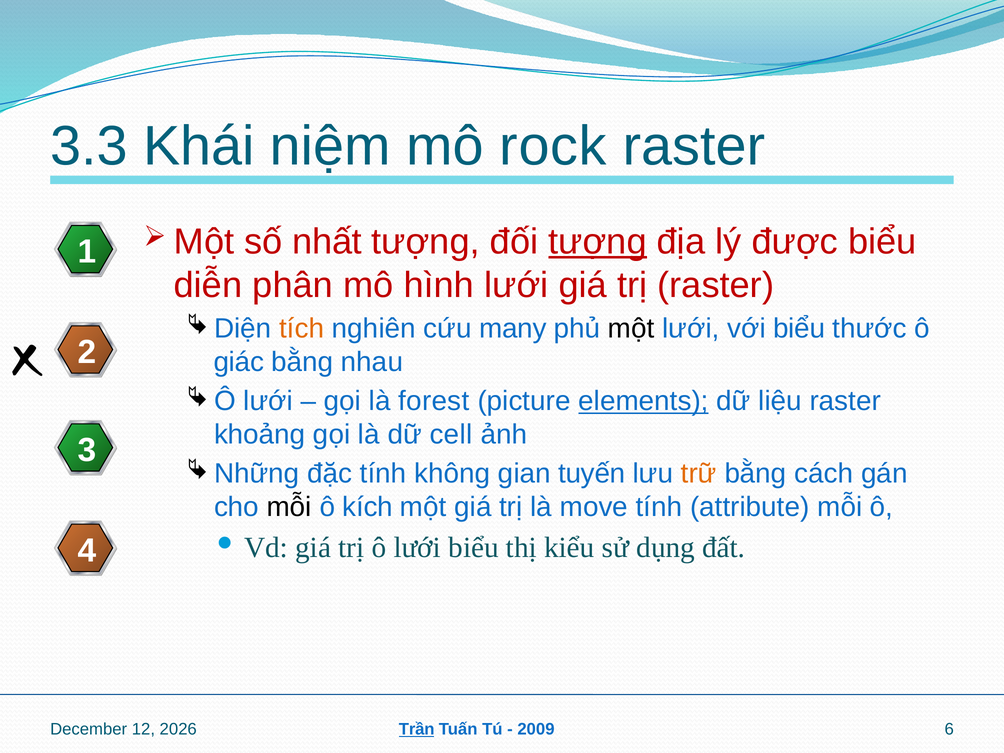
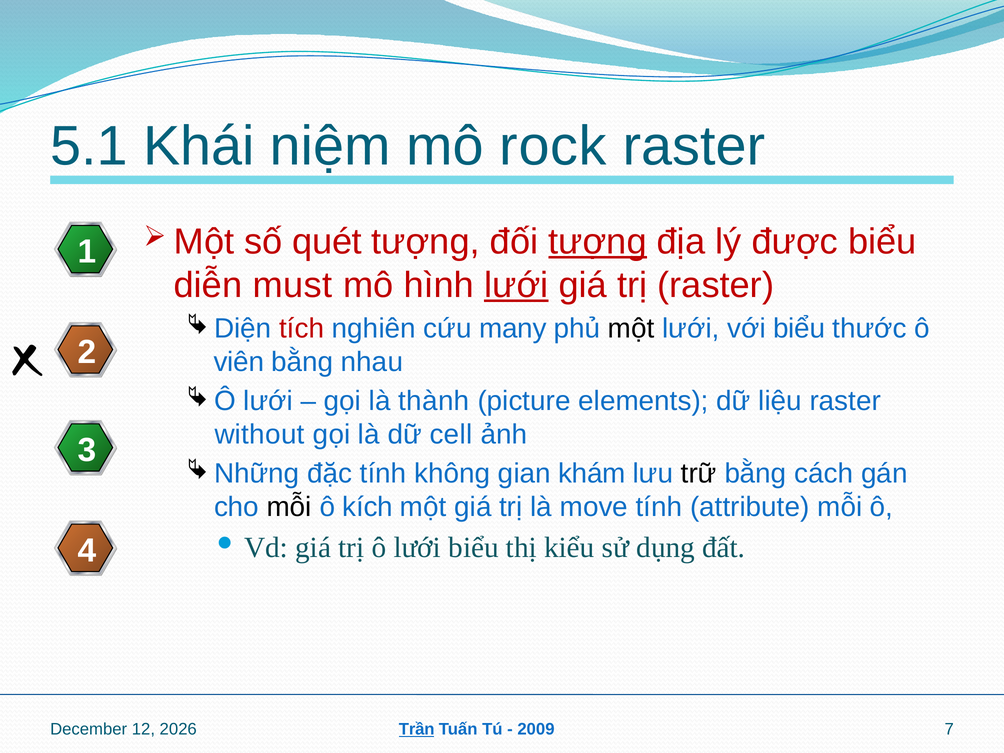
3.3: 3.3 -> 5.1 (89, 146)
nhất: nhất -> quét (327, 242)
phân: phân -> must (293, 285)
lưới underline: none -> present (516, 285)
tích colour: orange -> red (302, 329)
giác: giác -> viên (239, 362)
forest: forest -> thành (434, 401)
elements underline: present -> none (643, 401)
khoảng: khoảng -> without (260, 435)
tuyến: tuyến -> khám (592, 474)
trữ colour: orange -> black (699, 474)
6: 6 -> 7 (949, 729)
